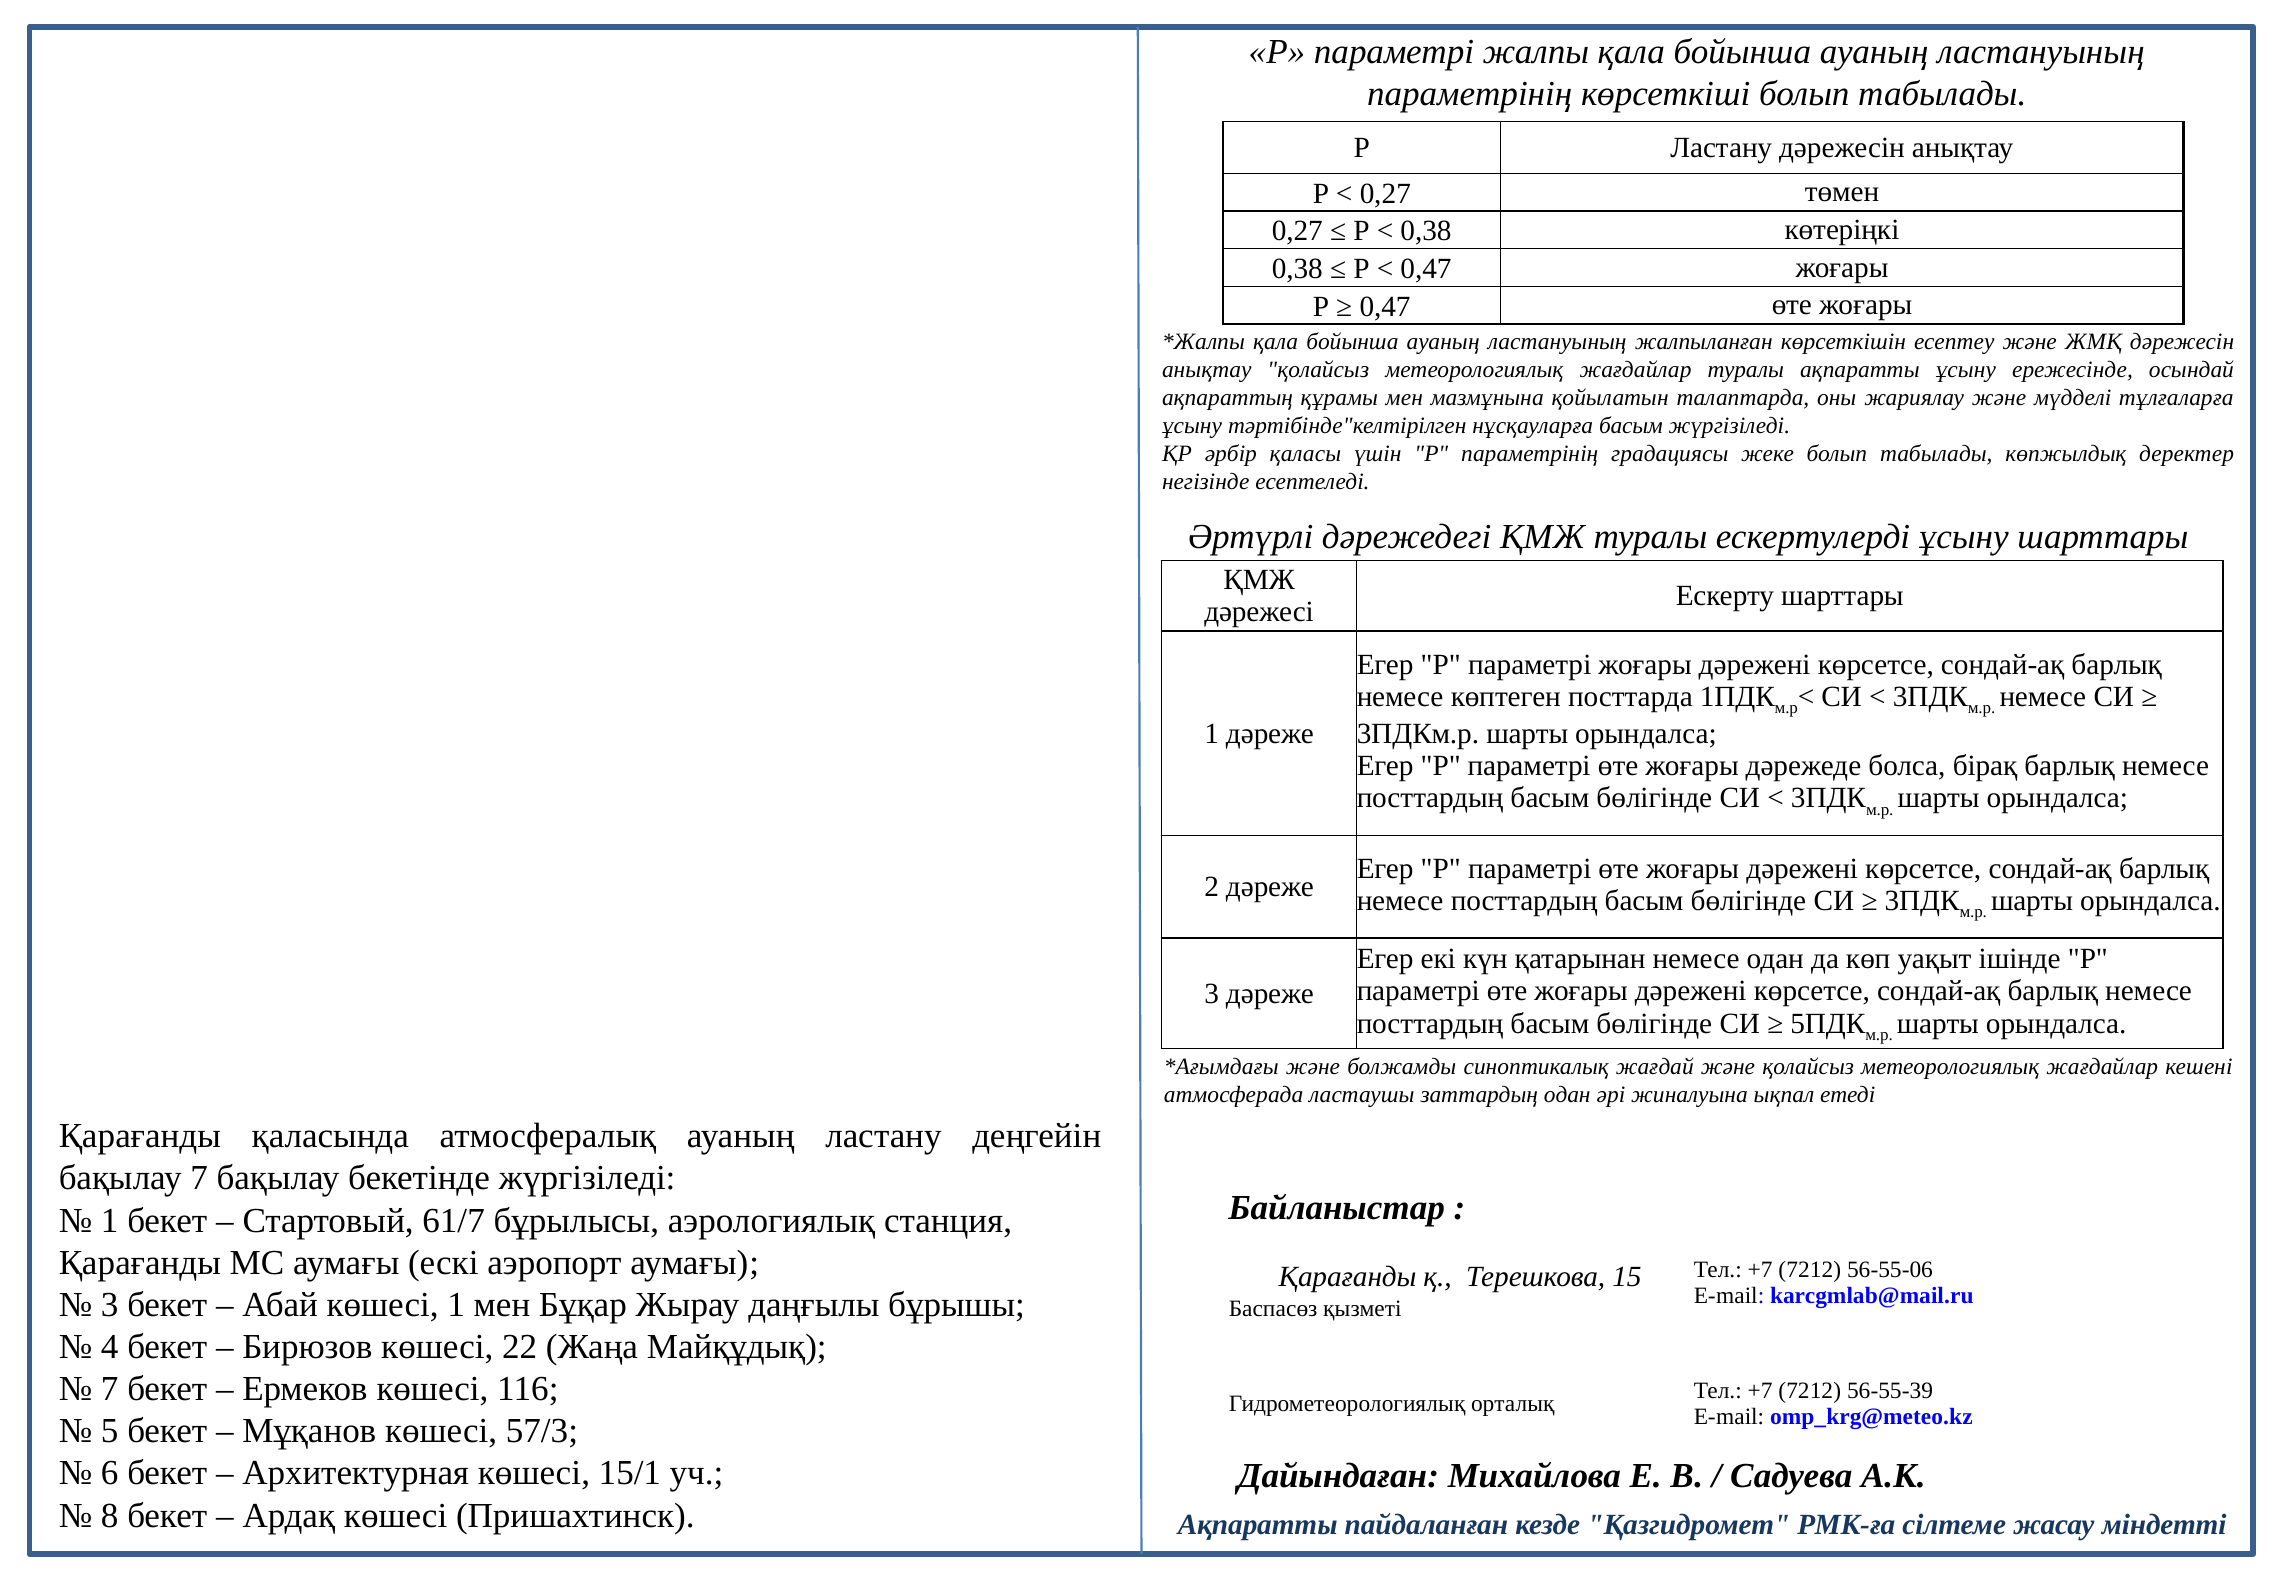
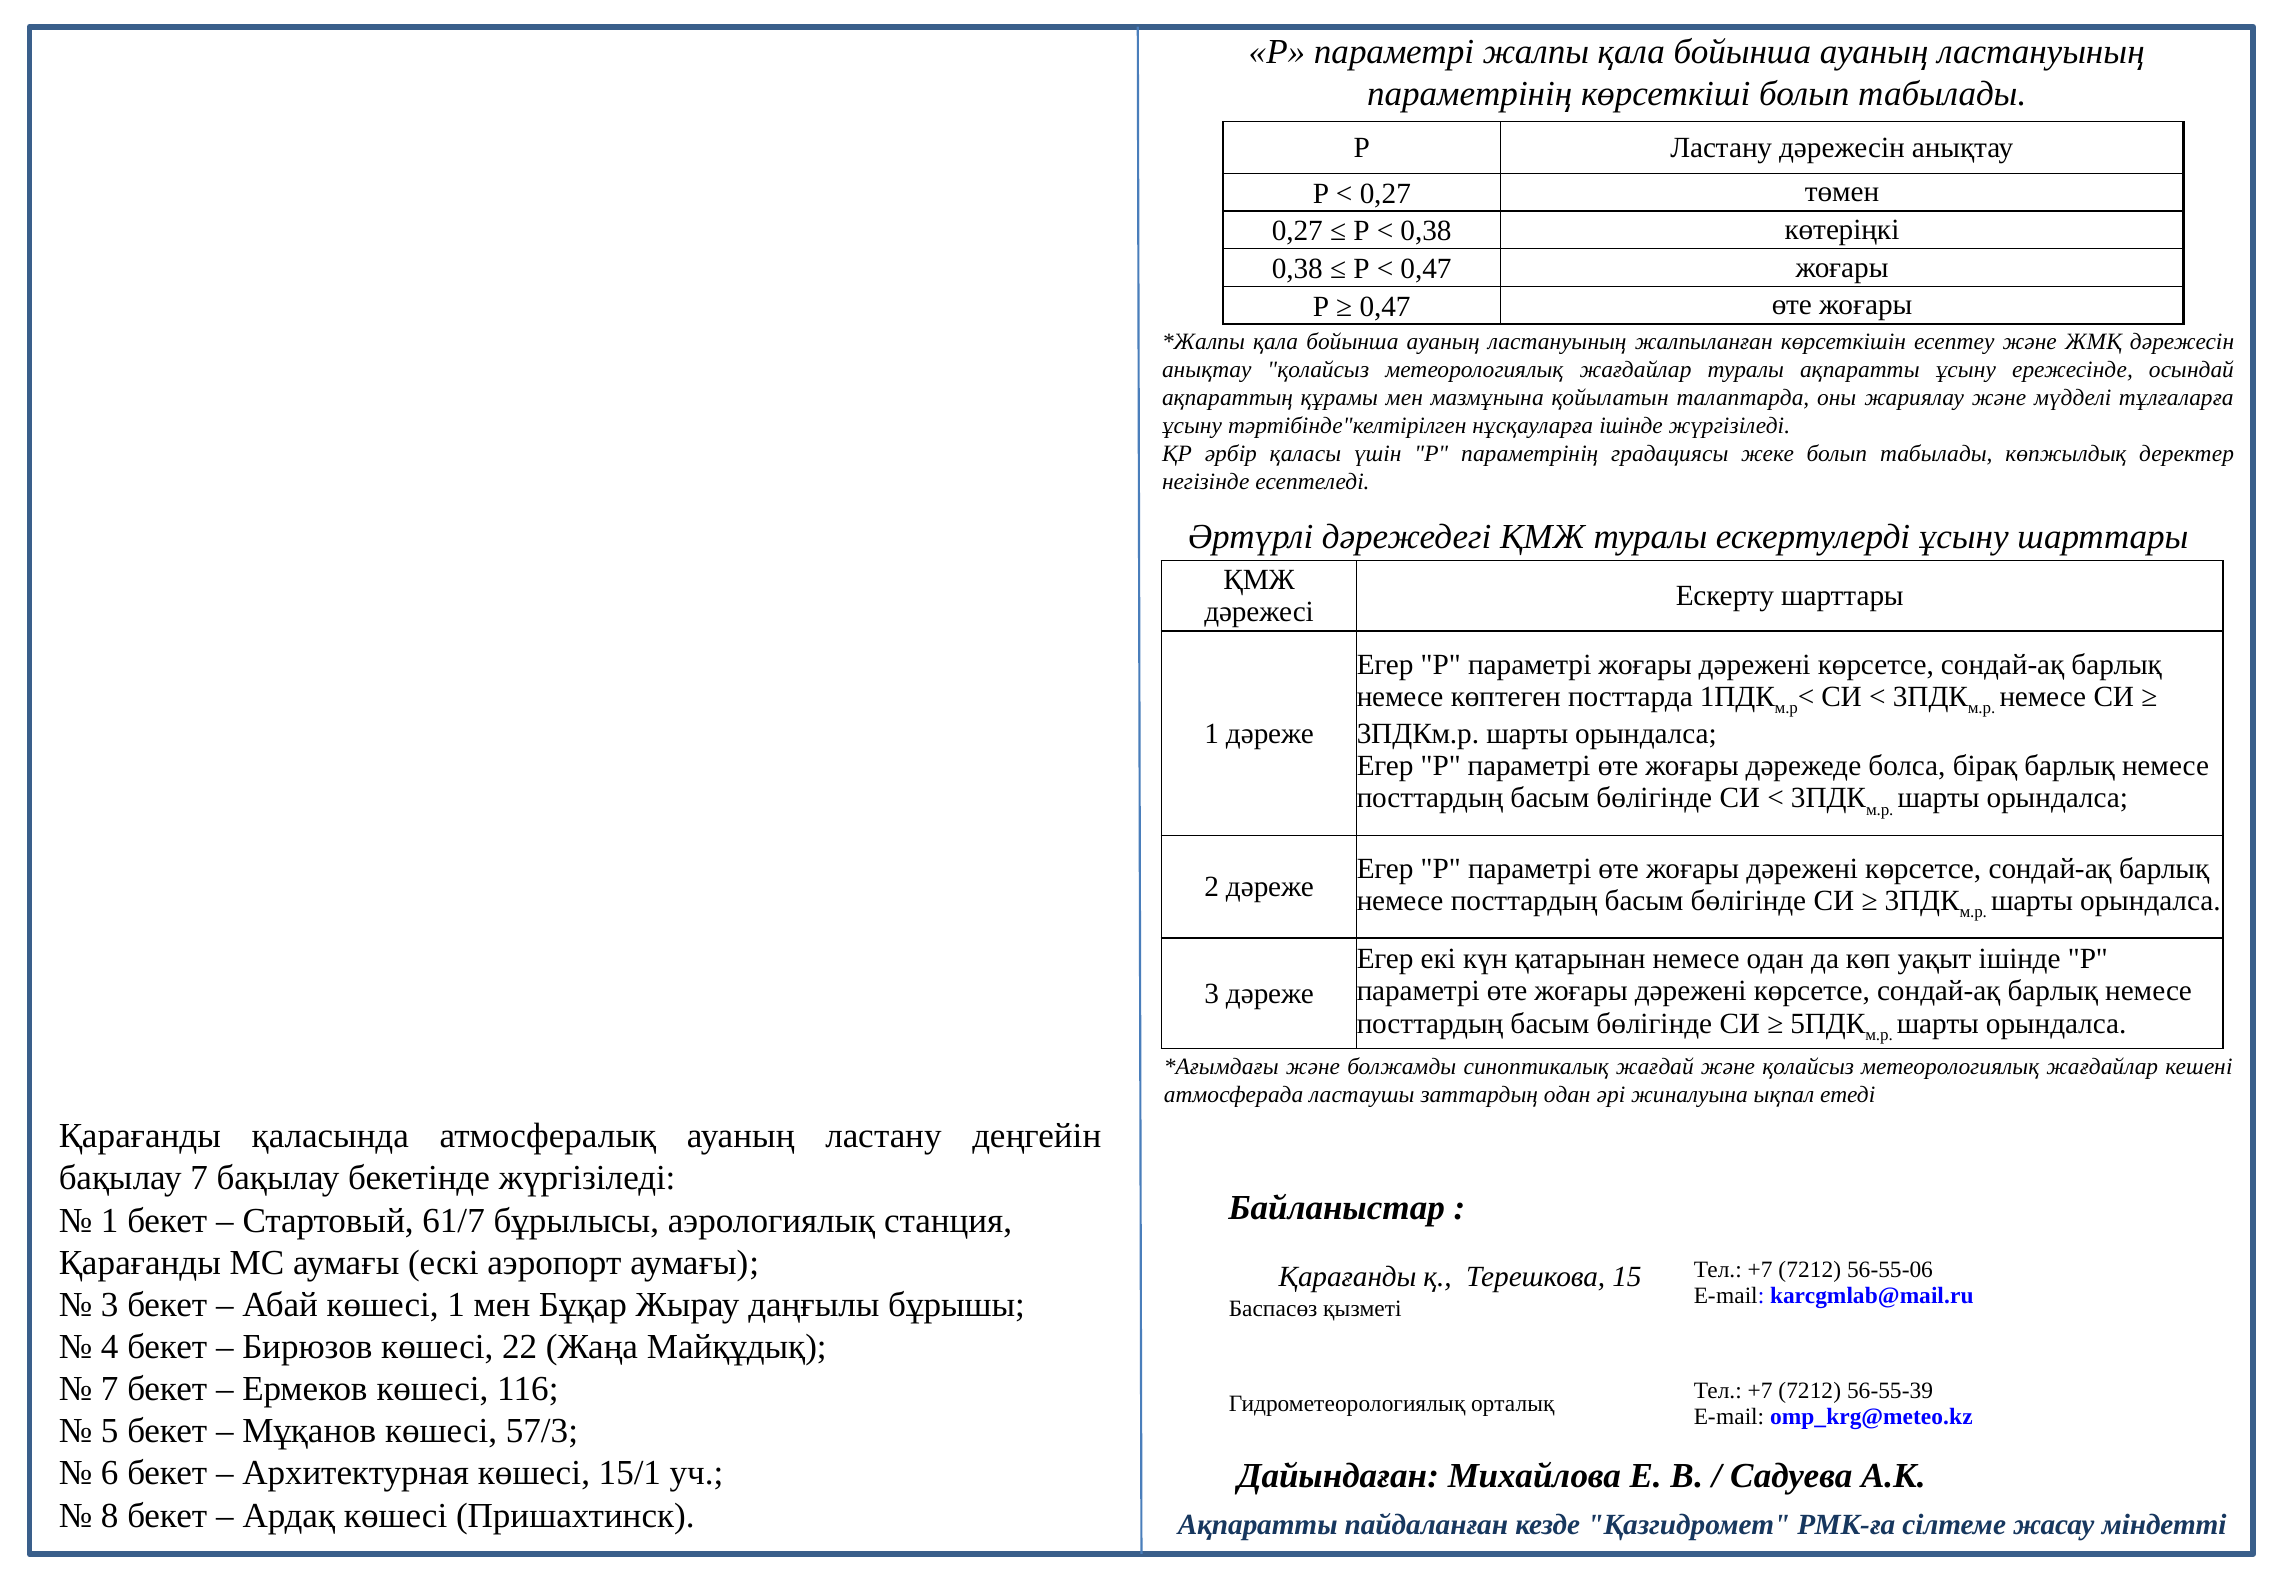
нұсқауларға басым: басым -> ішінде (1631, 425)
